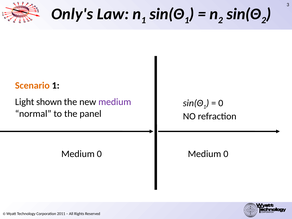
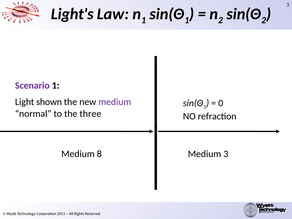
Only's: Only's -> Light's (72, 14)
Scenario colour: orange -> purple (32, 85)
panel: panel -> three (90, 114)
0: 0 -> 8 (99, 154)
0: 0 -> 3 (226, 154)
